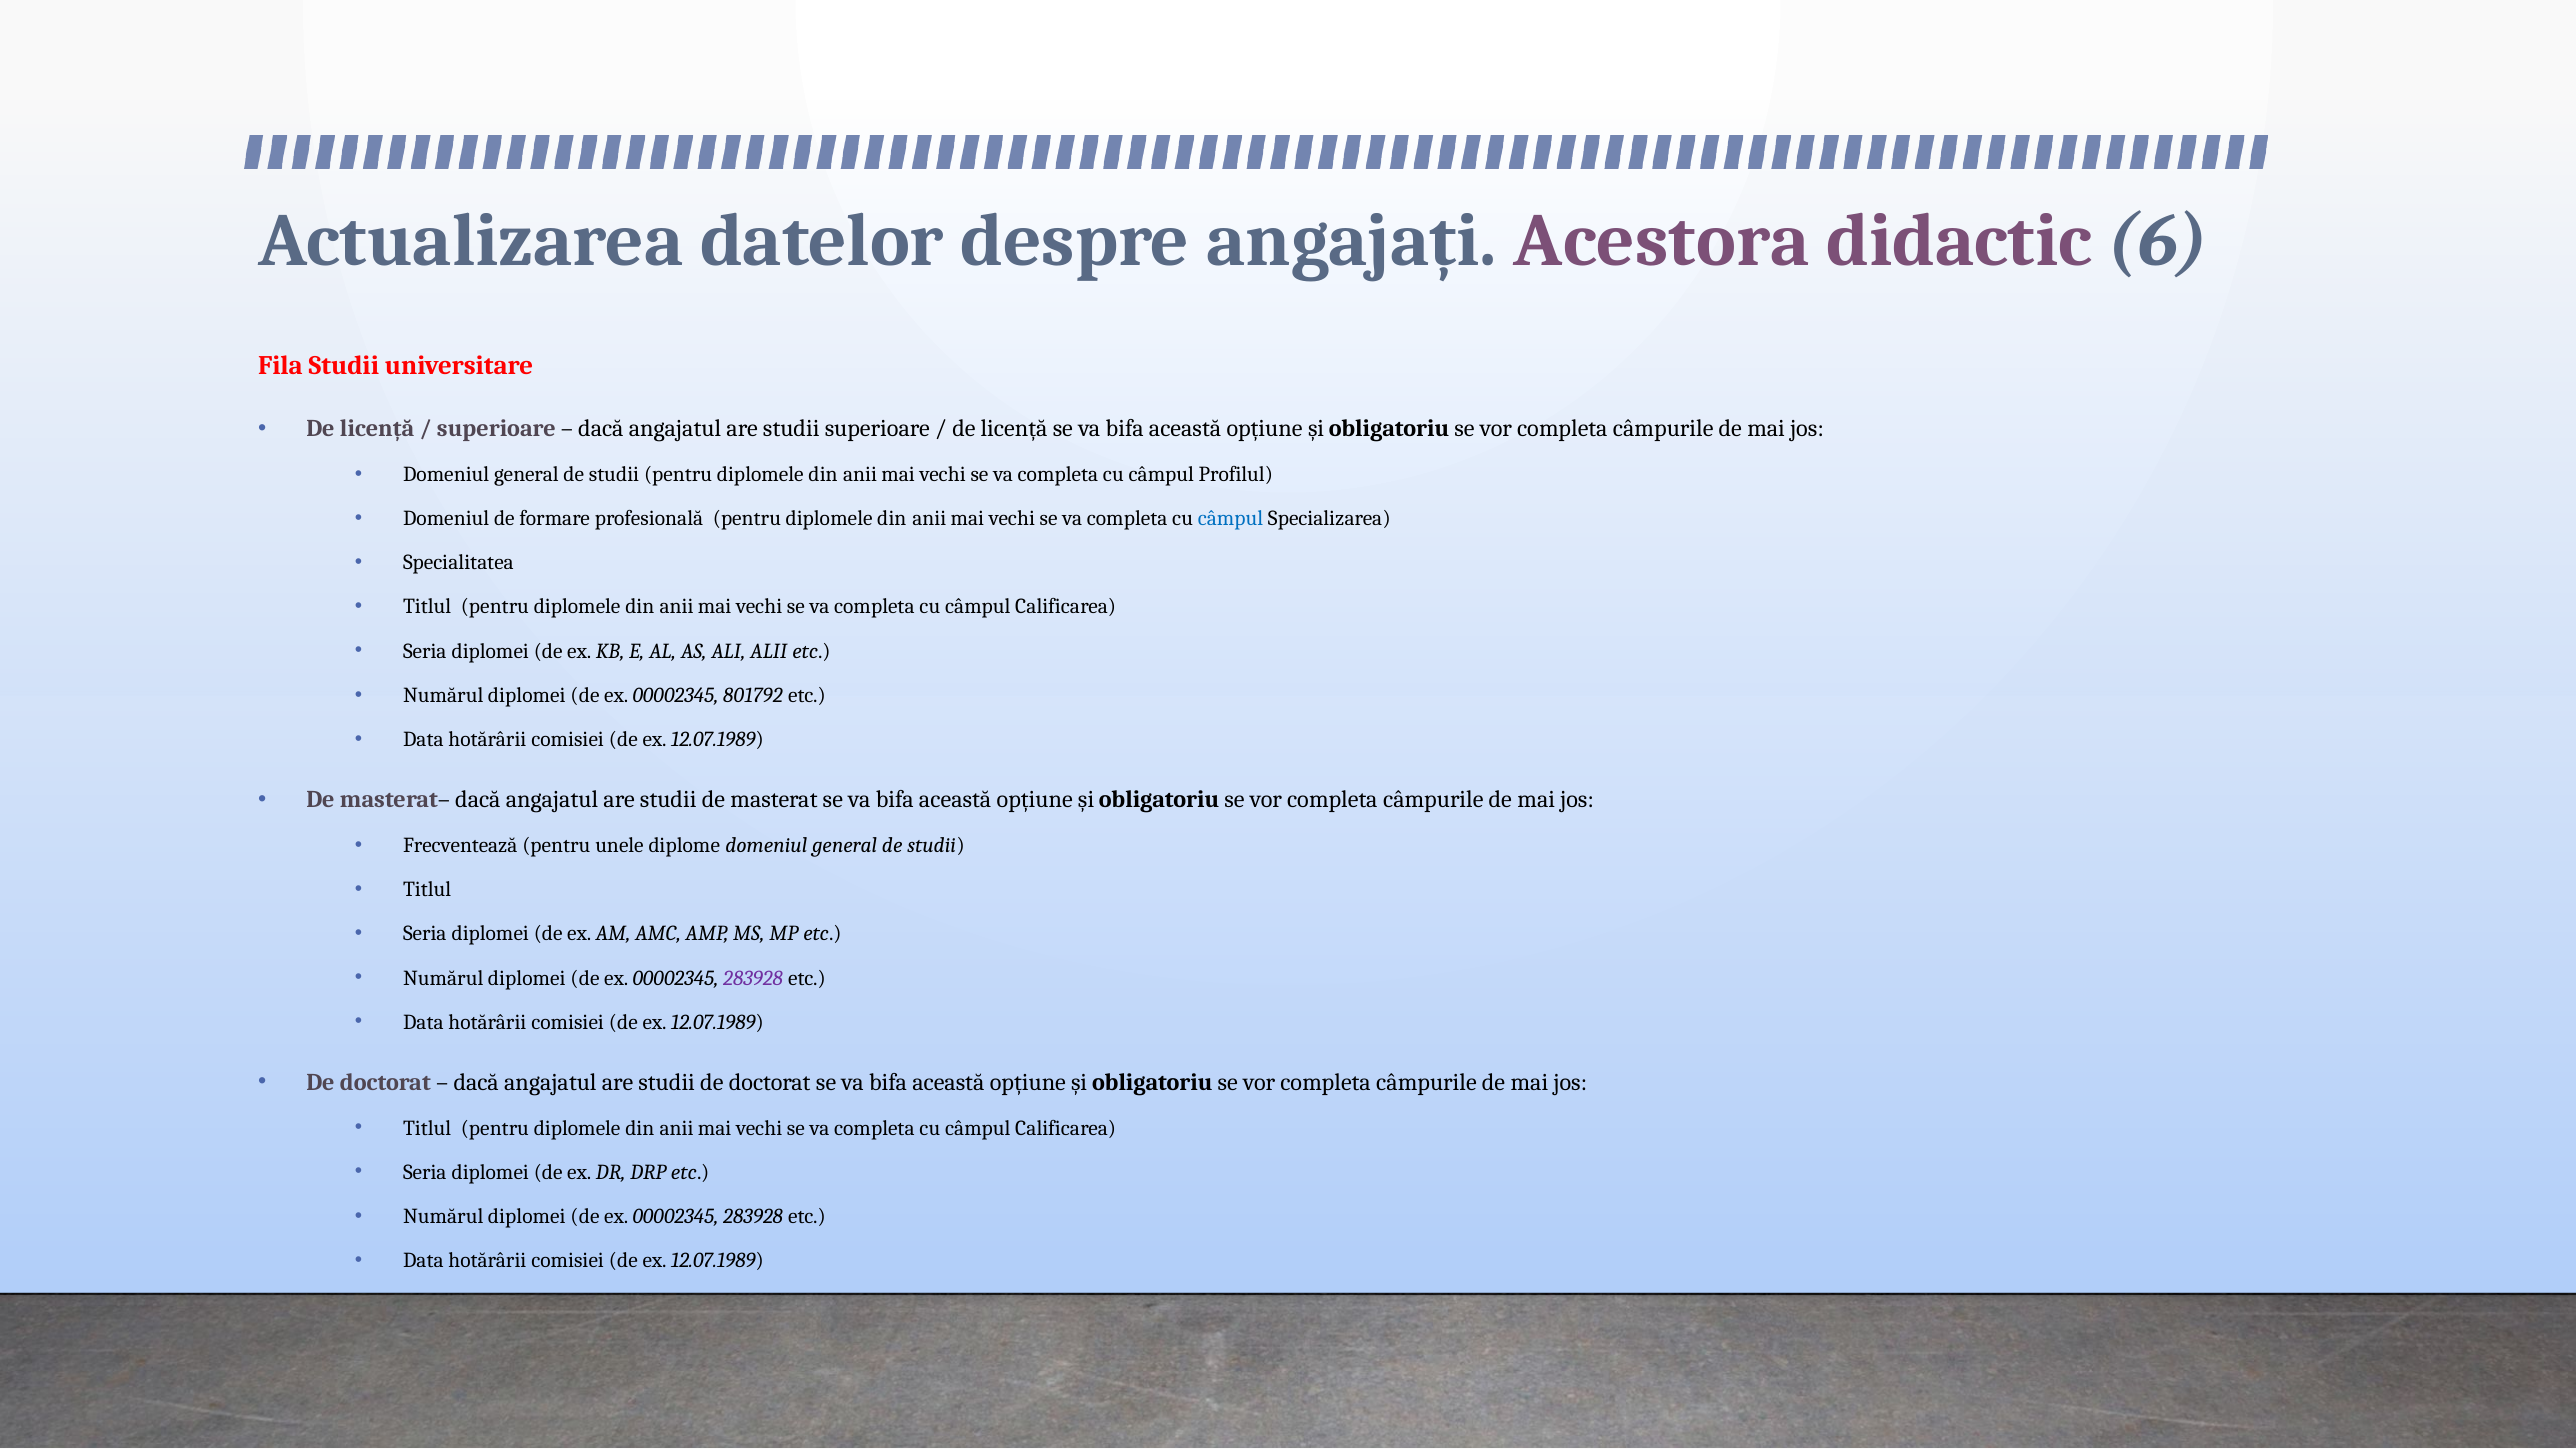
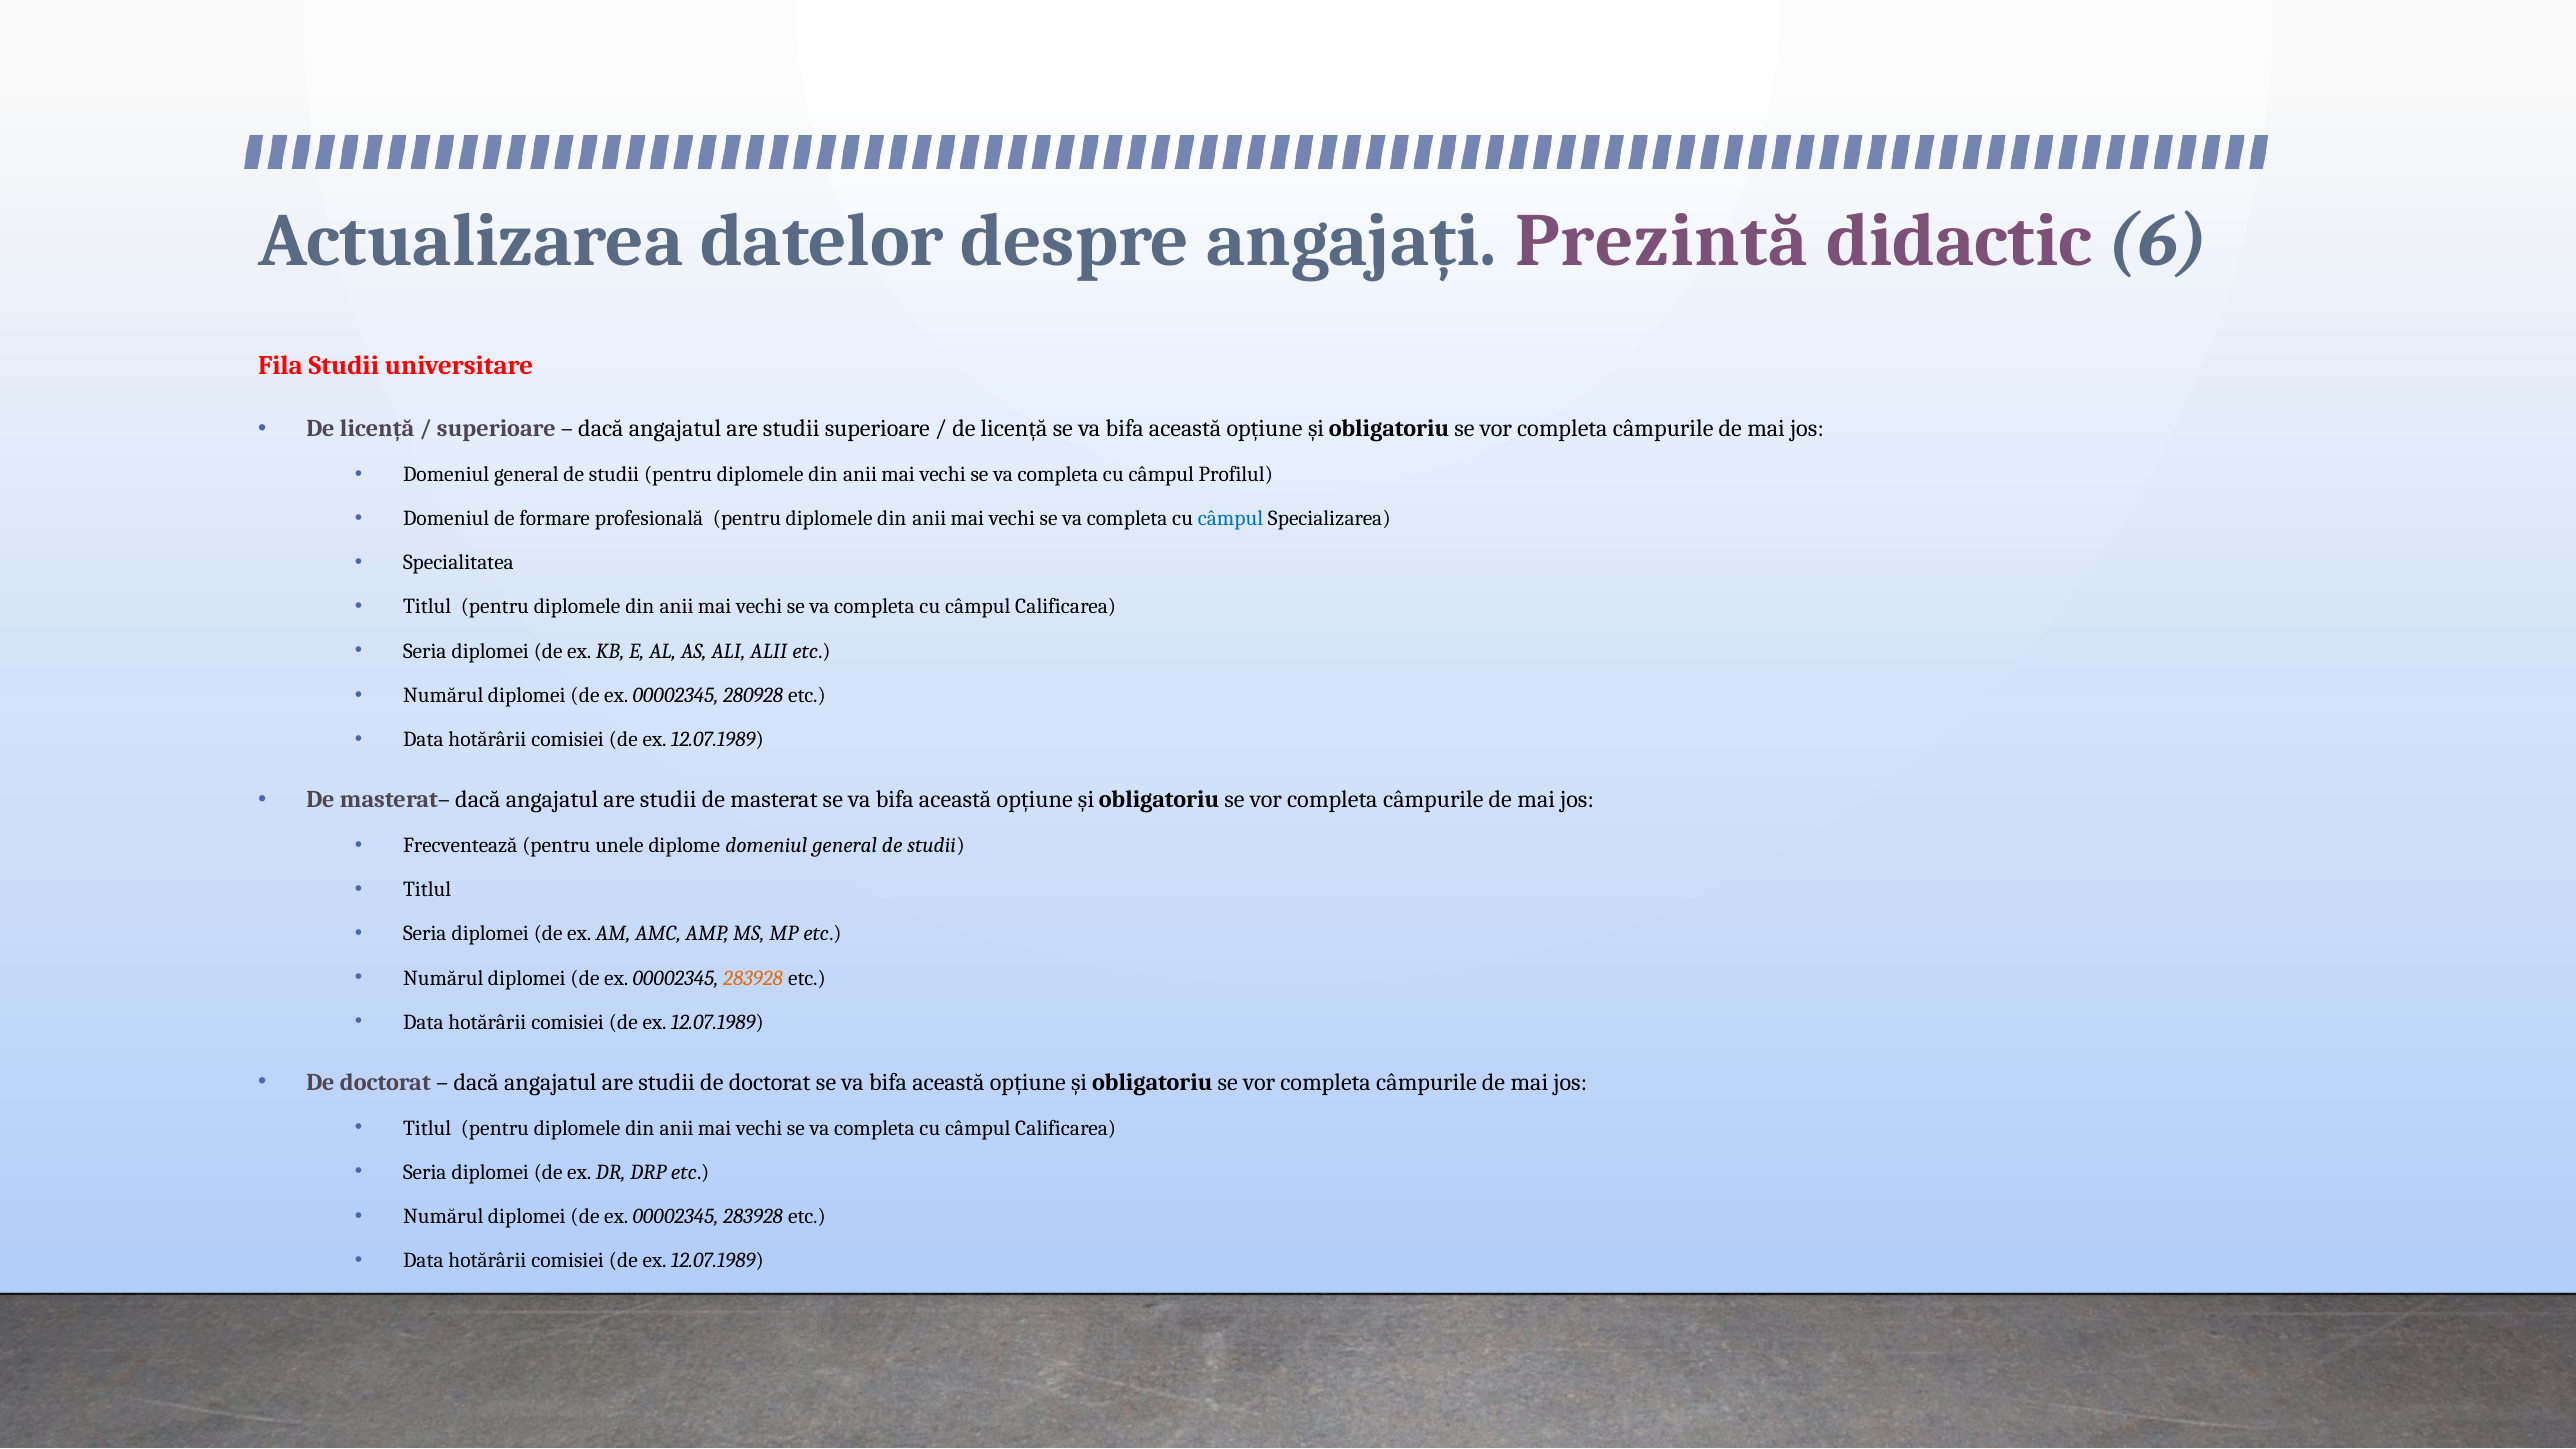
Acestora: Acestora -> Prezintă (1662, 240)
801792: 801792 -> 280928 (753, 695)
283928 colour: purple -> orange (753, 978)
